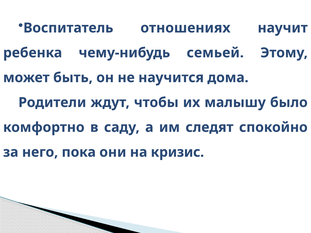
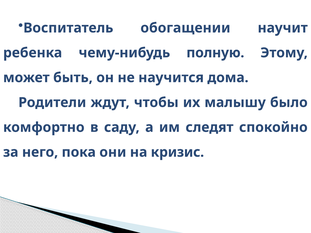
отношениях: отношениях -> обогащении (185, 28)
семьей: семьей -> полную (215, 53)
